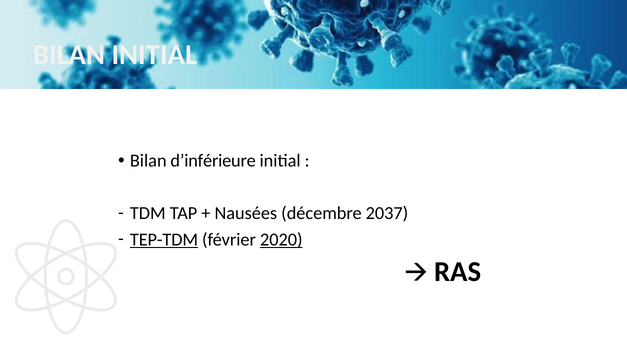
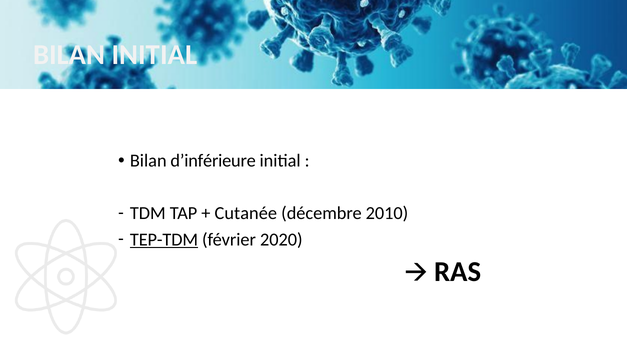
Nausées: Nausées -> Cutanée (246, 213)
2037: 2037 -> 2010 (387, 213)
2020 underline: present -> none (281, 239)
